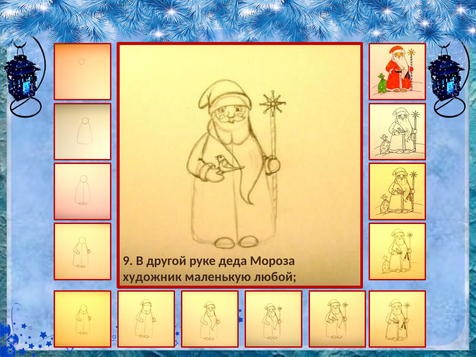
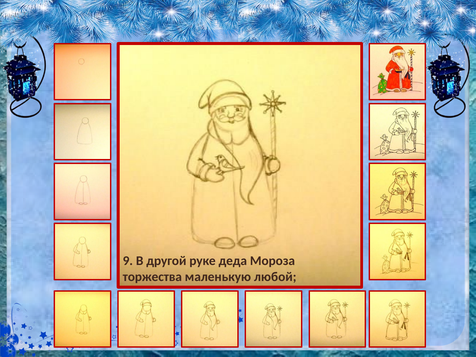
художник: художник -> торжества (152, 277)
